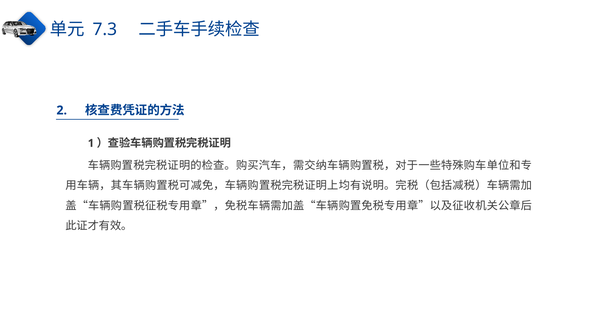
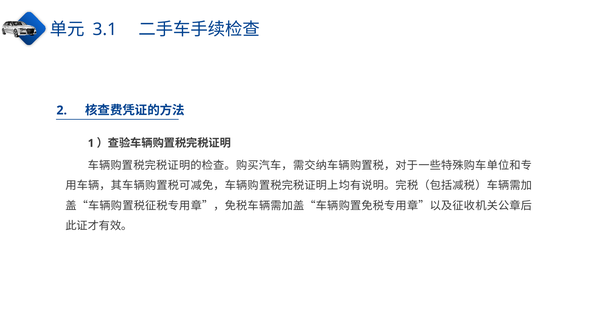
7.3: 7.3 -> 3.1 (105, 30)
